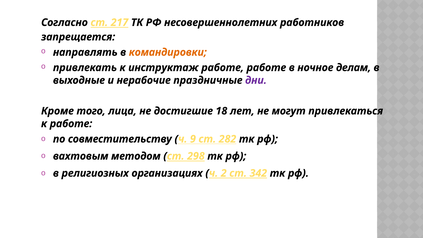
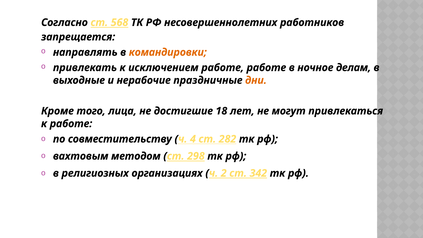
217: 217 -> 568 (120, 22)
инструктаж: инструктаж -> исключением (163, 68)
дни colour: purple -> orange (256, 80)
9: 9 -> 4 (193, 139)
